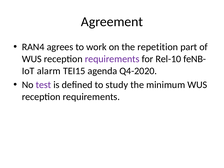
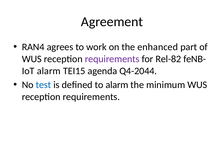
repetition: repetition -> enhanced (158, 47)
Rel-10: Rel-10 -> Rel-82 (168, 59)
Q4-2020: Q4-2020 -> Q4-2044 (138, 71)
test colour: purple -> blue (43, 85)
to study: study -> alarm (117, 85)
